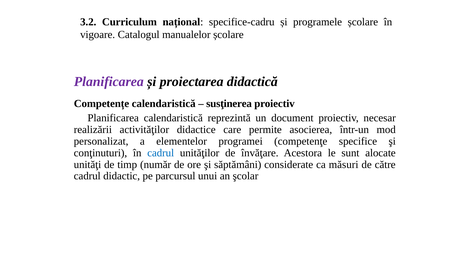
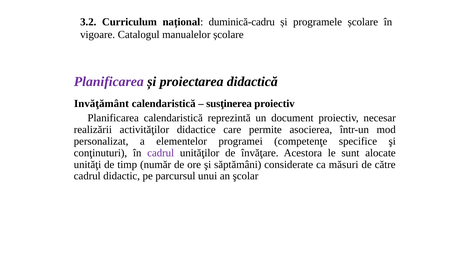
specifice-cadru: specifice-cadru -> duminică-cadru (242, 22)
Competențe: Competențe -> Invăţământ (101, 104)
cadrul colour: blue -> purple (161, 153)
